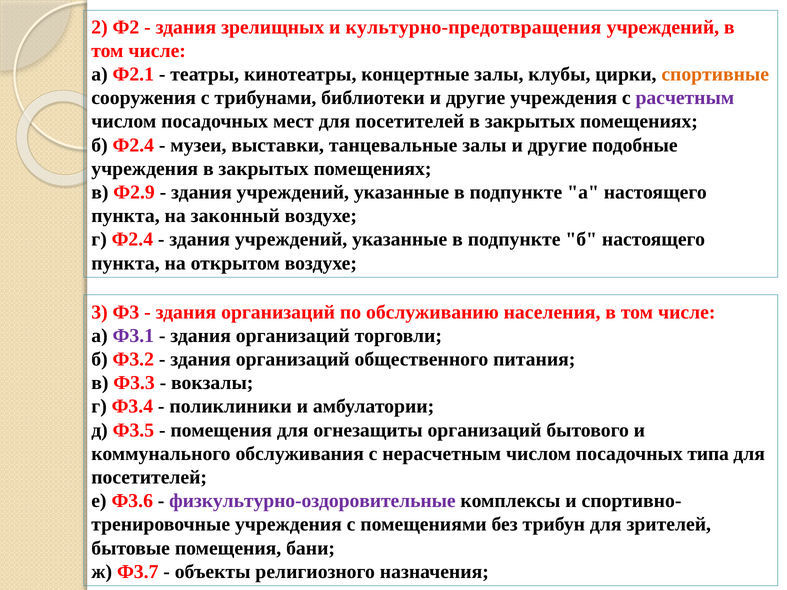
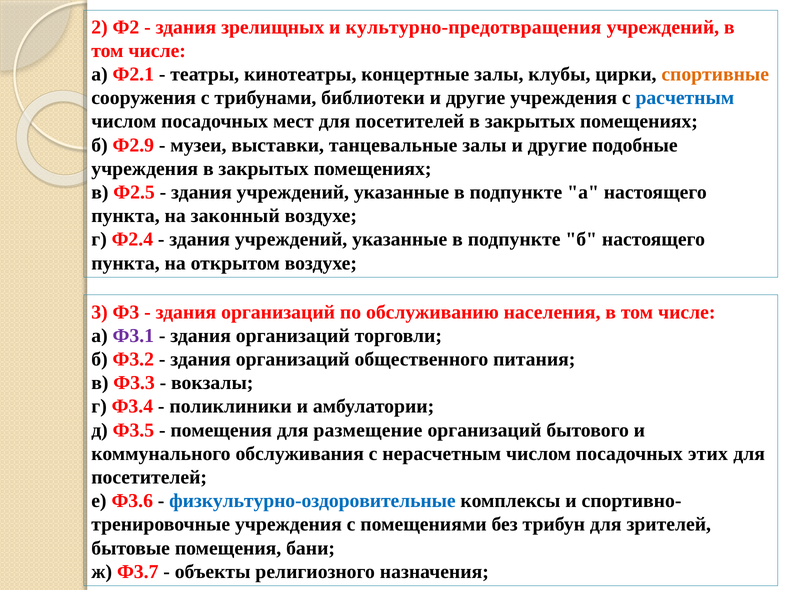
расчетным colour: purple -> blue (685, 98)
б Ф2.4: Ф2.4 -> Ф2.9 (133, 145)
Ф2.9: Ф2.9 -> Ф2.5 (134, 192)
огнезащиты: огнезащиты -> размещение (368, 430)
типа: типа -> этих (708, 454)
физкультурно-оздоровительные colour: purple -> blue (312, 501)
